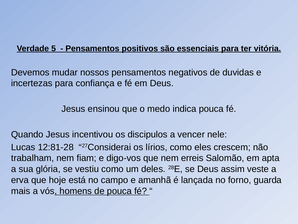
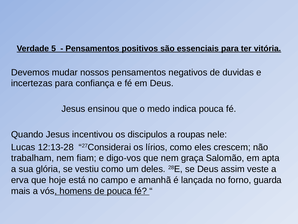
vencer: vencer -> roupas (191, 134)
12:81-28: 12:81-28 -> 12:13-28 (56, 147)
erreis: erreis -> graça (192, 158)
